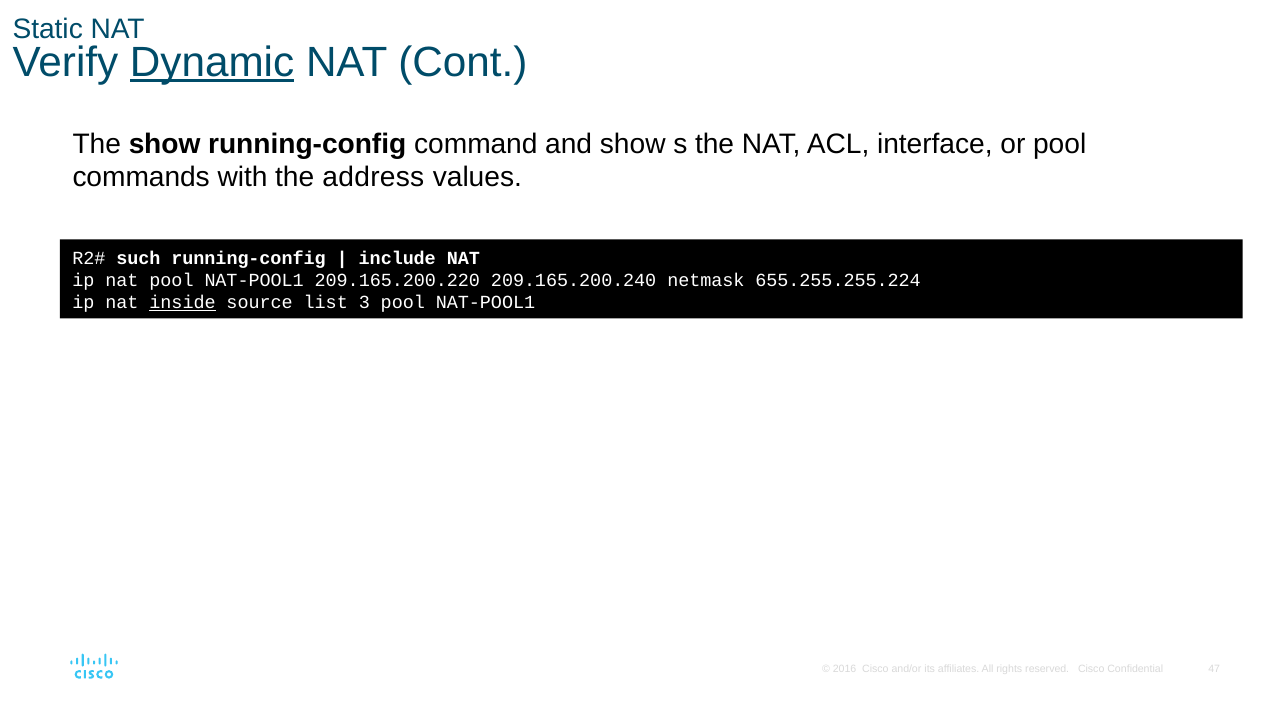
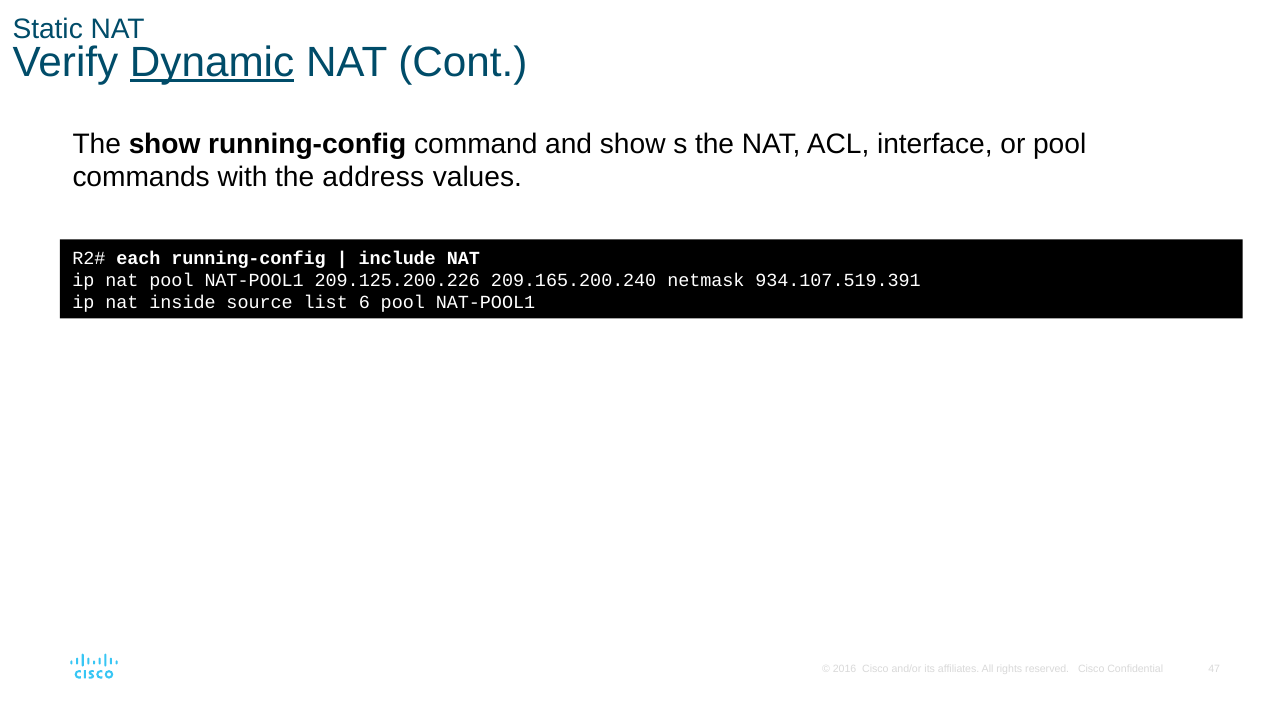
such: such -> each (138, 258)
209.165.200.220: 209.165.200.220 -> 209.125.200.226 (397, 280)
655.255.255.224: 655.255.255.224 -> 934.107.519.391 (838, 280)
inside underline: present -> none (183, 302)
3: 3 -> 6 (364, 302)
